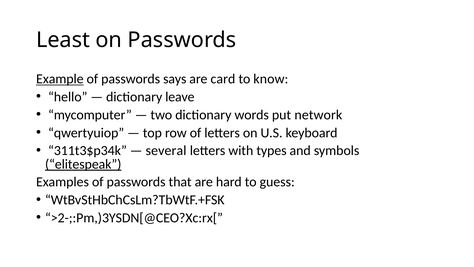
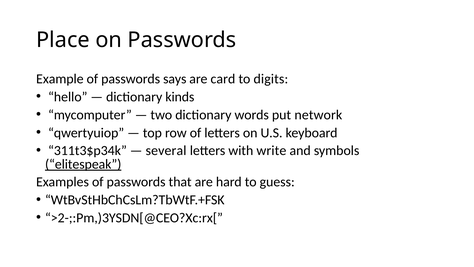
Least: Least -> Place (63, 40)
Example underline: present -> none (60, 79)
know: know -> digits (271, 79)
leave: leave -> kinds (180, 97)
types: types -> write (271, 150)
